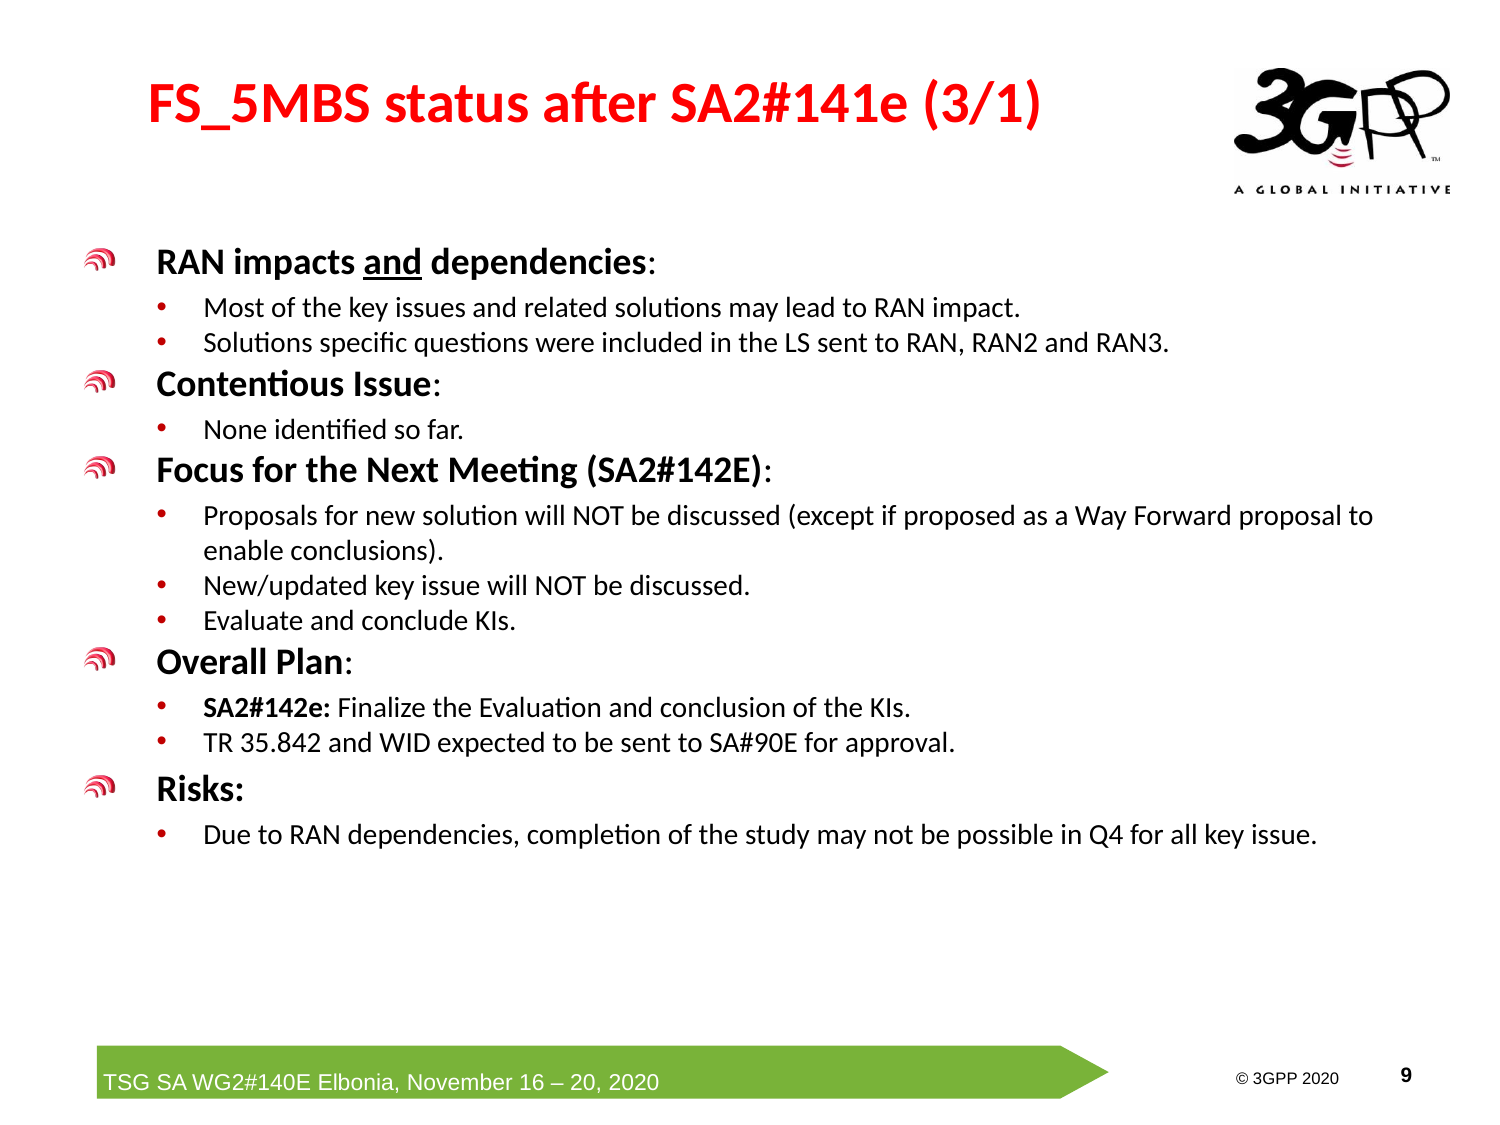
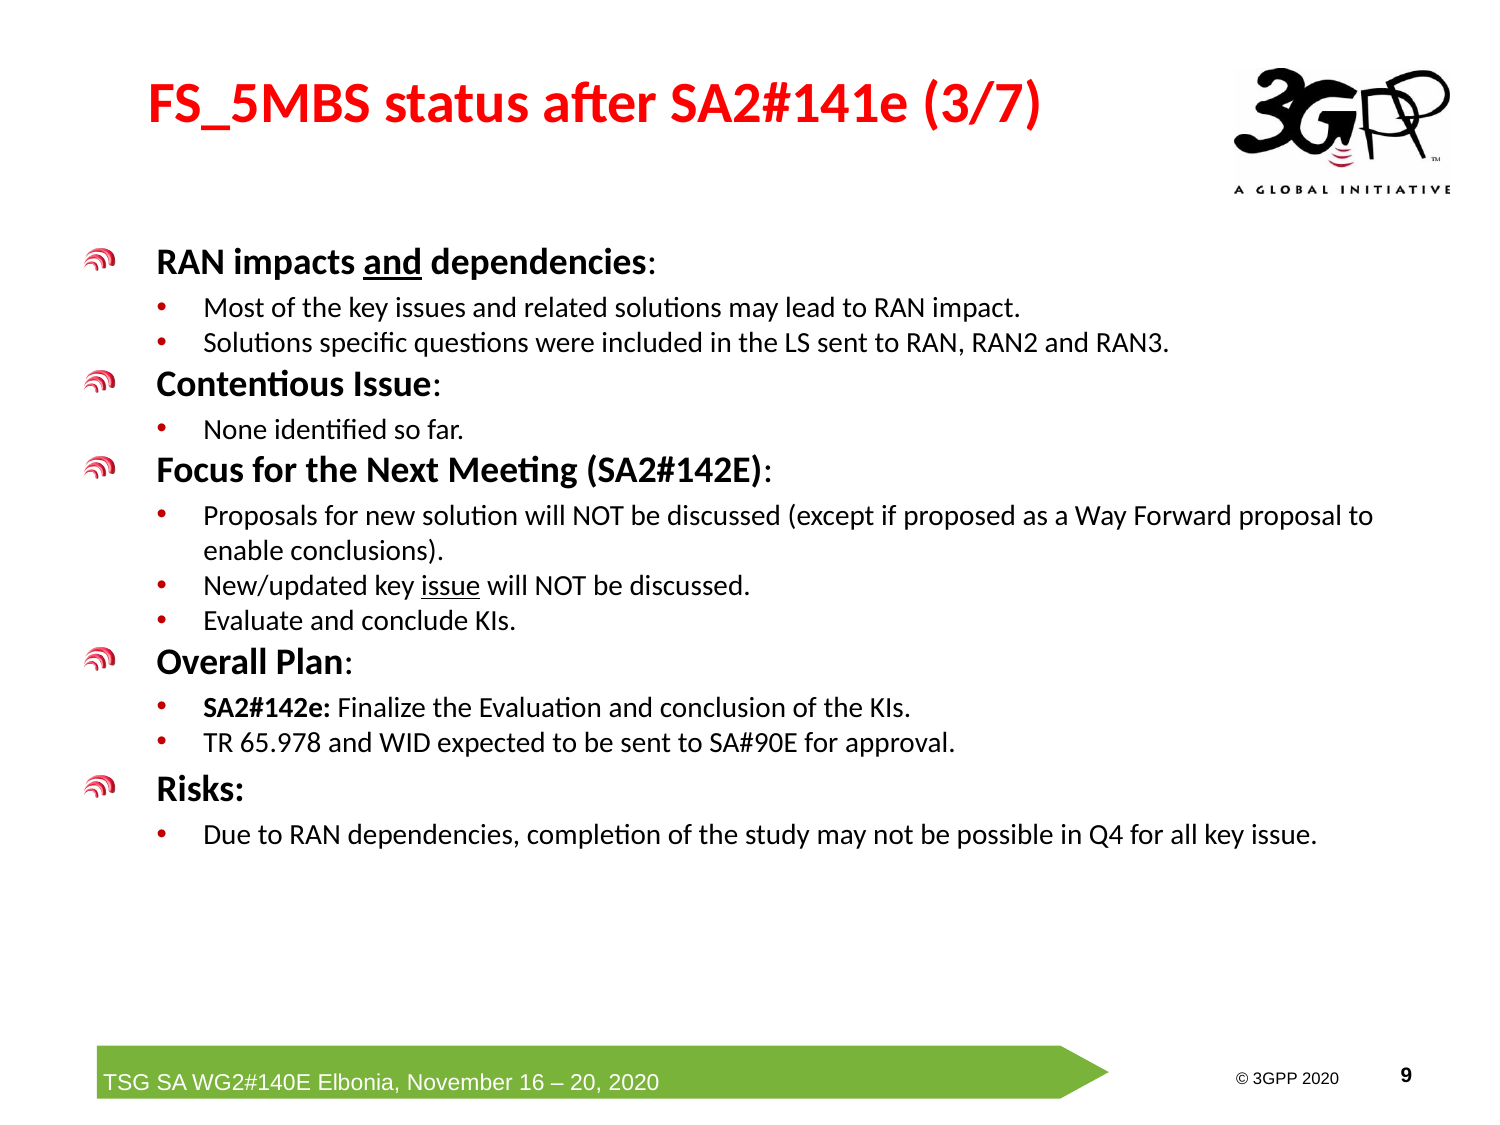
3/1: 3/1 -> 3/7 (982, 103)
issue underline: none -> present (451, 586)
35.842: 35.842 -> 65.978 (281, 743)
